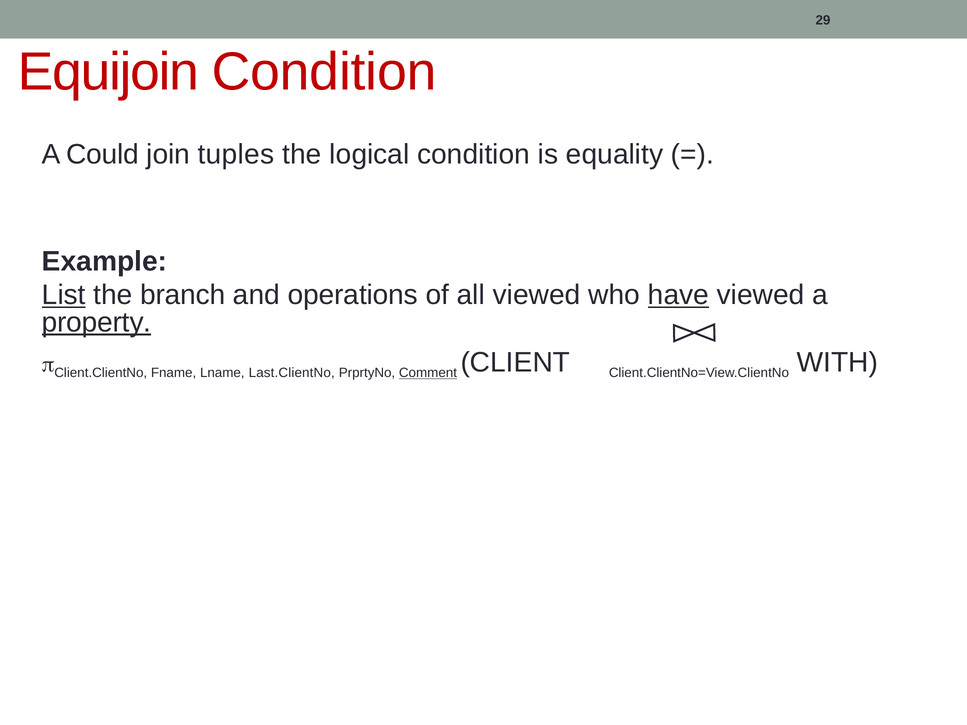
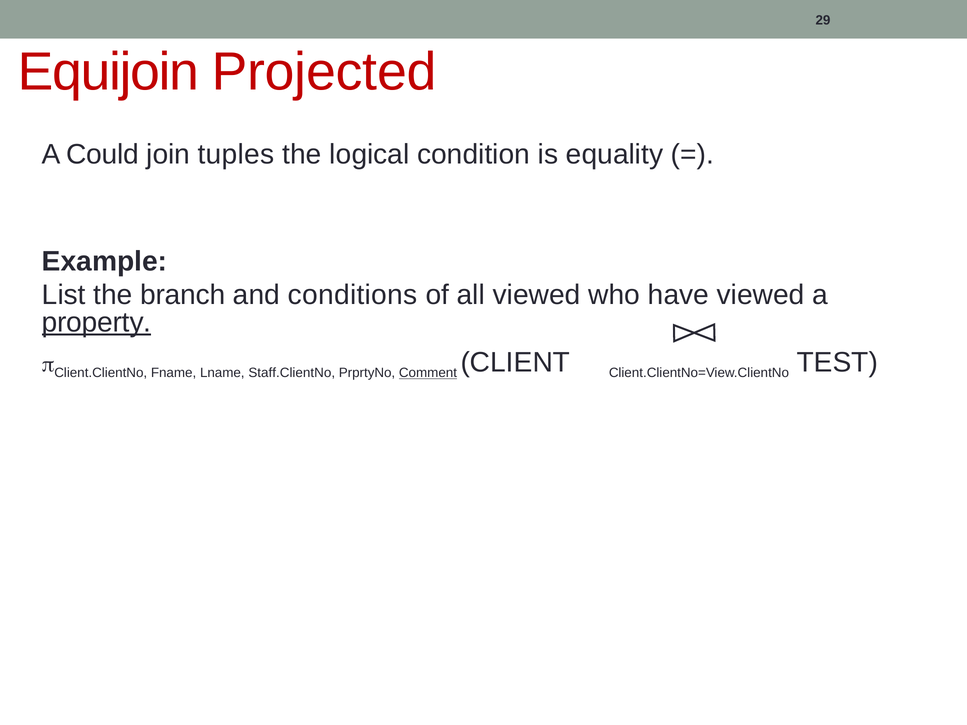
Equijoin Condition: Condition -> Projected (324, 72)
List underline: present -> none (64, 295)
operations: operations -> conditions (353, 295)
have underline: present -> none (679, 295)
Last.ClientNo: Last.ClientNo -> Staff.ClientNo (292, 373)
WITH: WITH -> TEST (837, 362)
